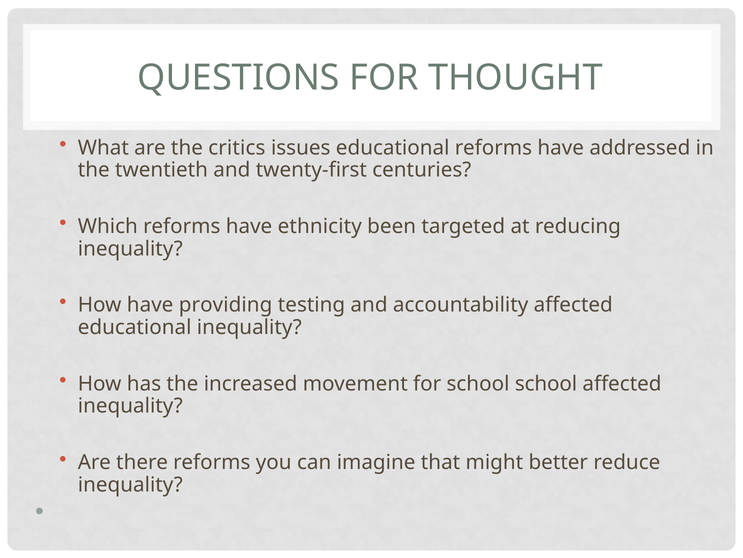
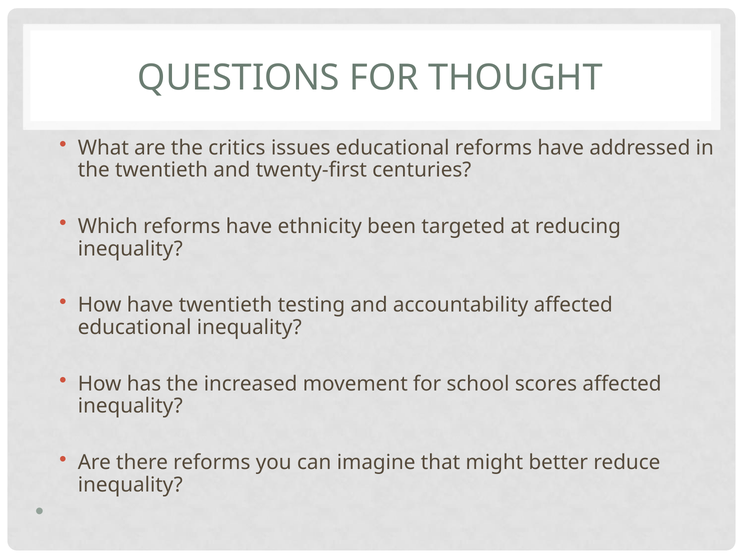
have providing: providing -> twentieth (226, 305)
school school: school -> scores (546, 383)
